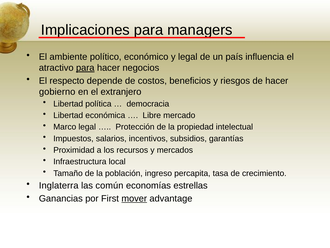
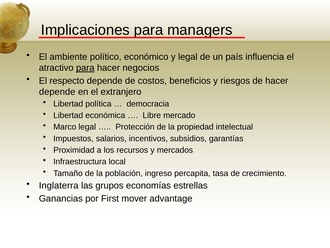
gobierno: gobierno -> depende (57, 92)
común: común -> grupos (109, 185)
mover underline: present -> none (134, 198)
